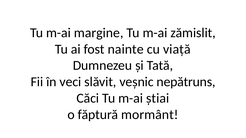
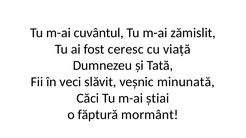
margine: margine -> cuvântul (99, 33)
nainte: nainte -> ceresc (126, 49)
nepătruns: nepătruns -> minunată (186, 82)
